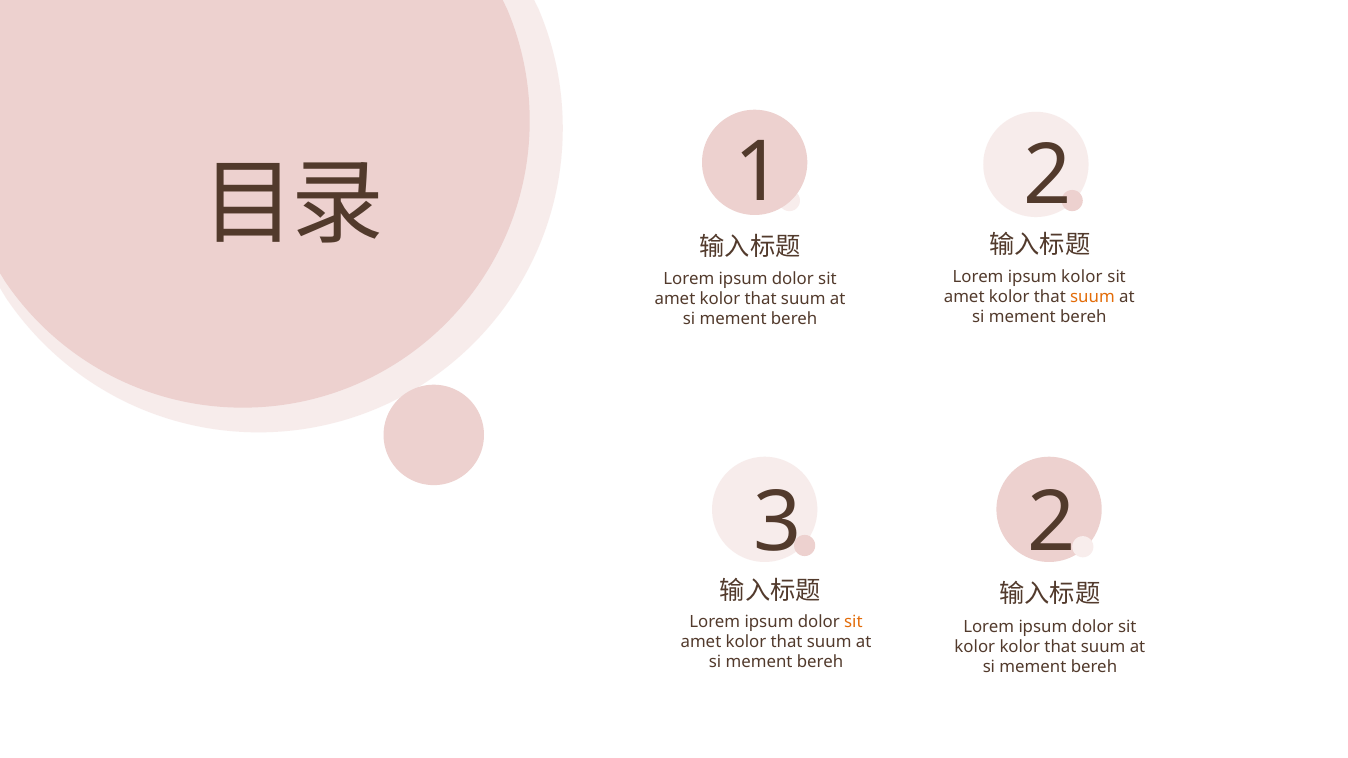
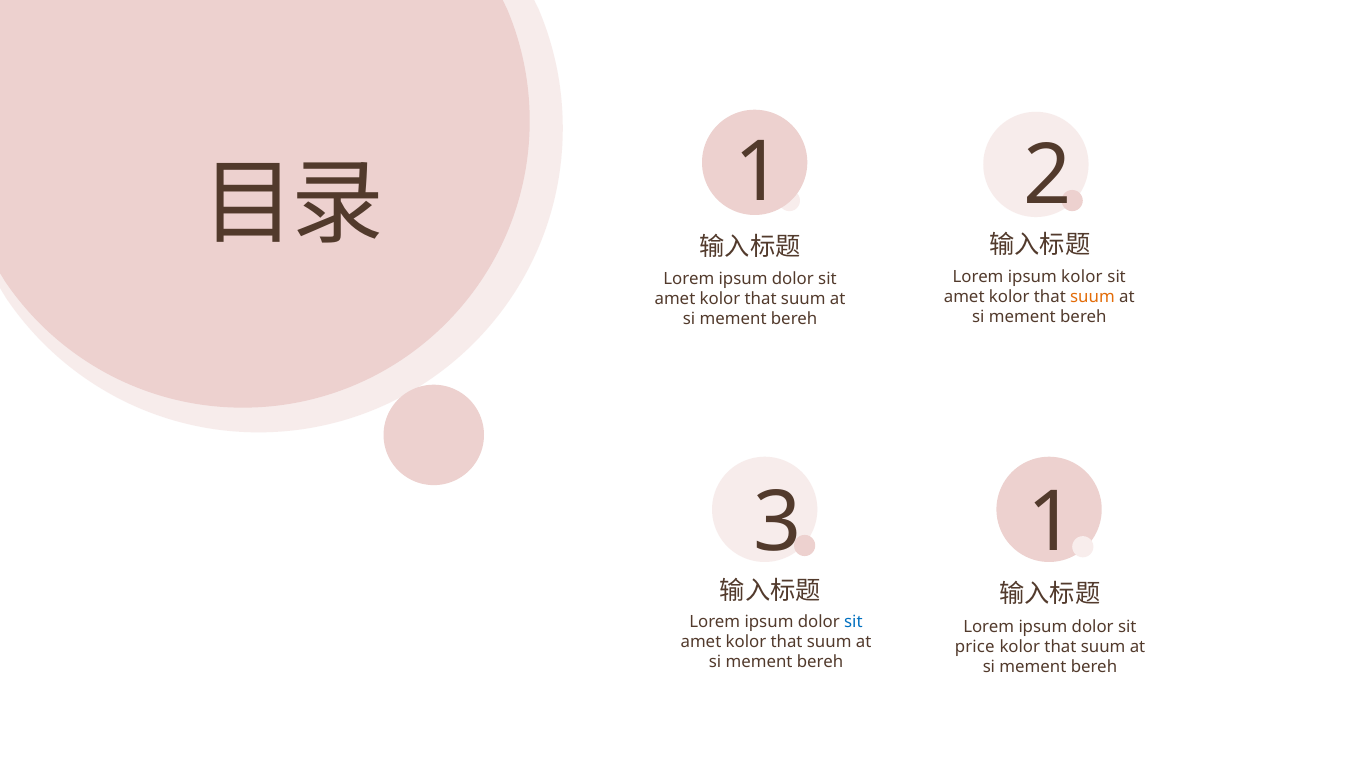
3 2: 2 -> 1 (1052, 523)
sit colour: orange -> blue (853, 622)
kolor: kolor -> price (975, 647)
